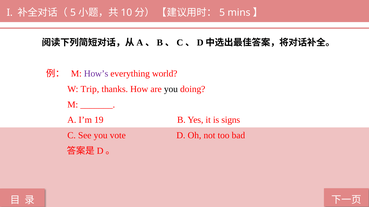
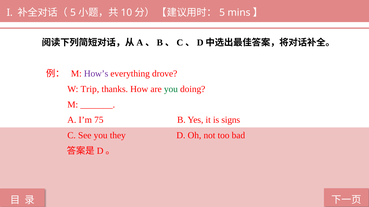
world: world -> drove (165, 74)
you colour: black -> green (171, 89)
19: 19 -> 75 (99, 120)
vote: vote -> they (118, 136)
